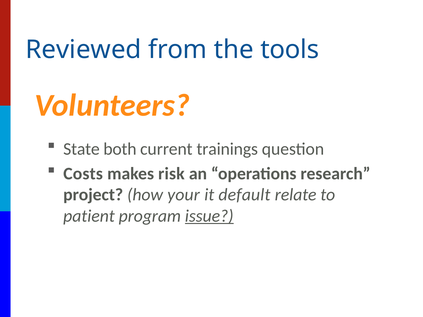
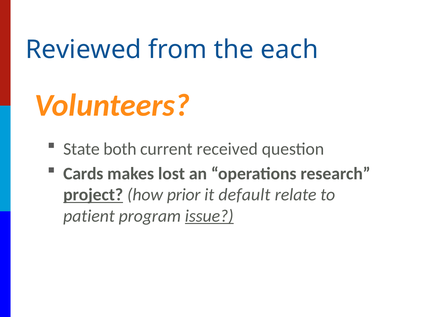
tools: tools -> each (290, 50)
trainings: trainings -> received (227, 149)
Costs: Costs -> Cards (83, 174)
risk: risk -> lost (172, 174)
project underline: none -> present (93, 195)
your: your -> prior (184, 195)
